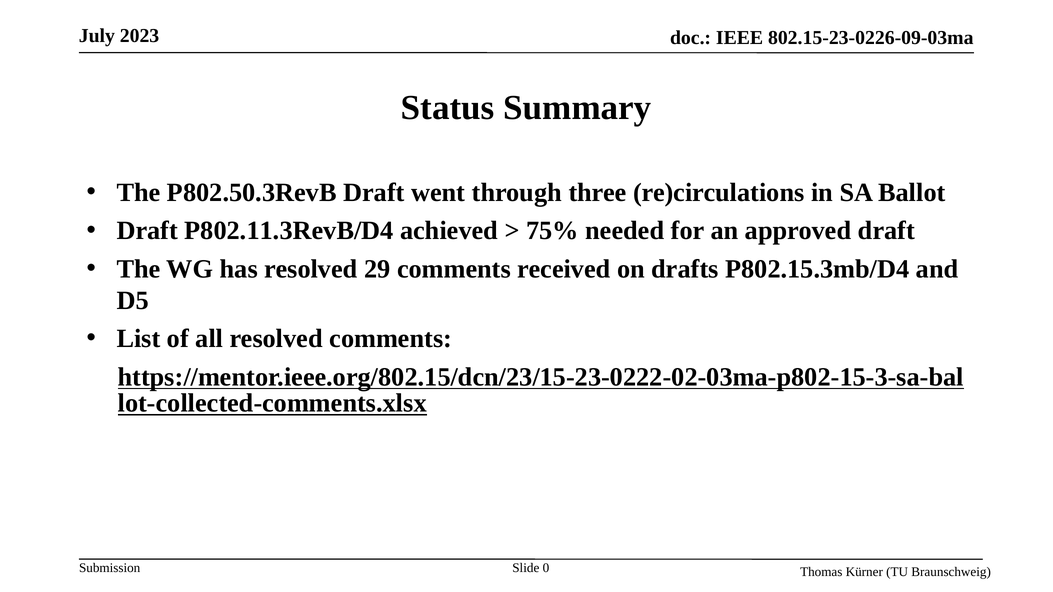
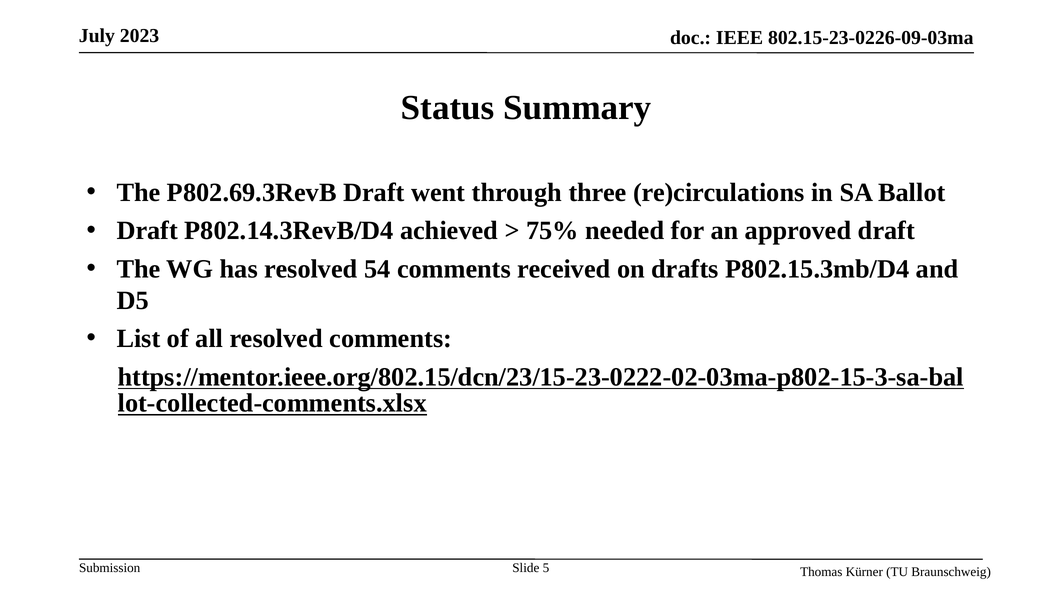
P802.50.3RevB: P802.50.3RevB -> P802.69.3RevB (252, 193)
P802.11.3RevB/D4: P802.11.3RevB/D4 -> P802.14.3RevB/D4 (289, 231)
29: 29 -> 54 (377, 269)
0: 0 -> 5 (546, 568)
